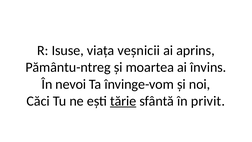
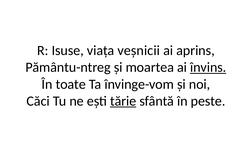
învins underline: none -> present (208, 67)
nevoi: nevoi -> toate (71, 84)
privit: privit -> peste (208, 101)
